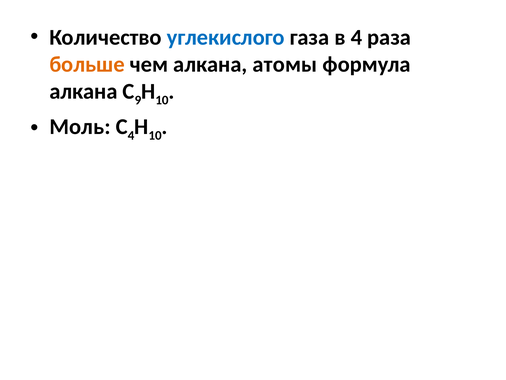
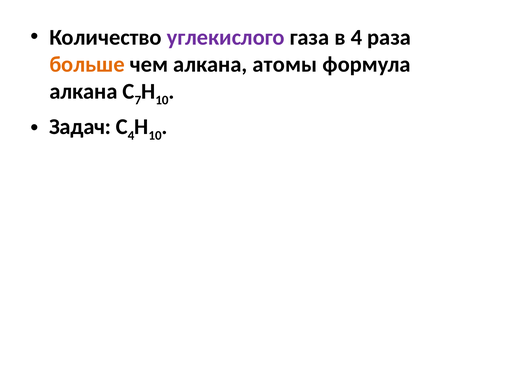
углекислого colour: blue -> purple (226, 37)
9: 9 -> 7 (138, 100)
Моль: Моль -> Задач (80, 127)
